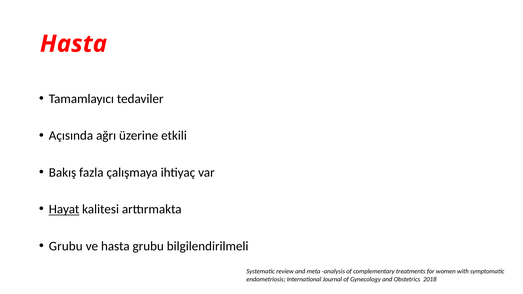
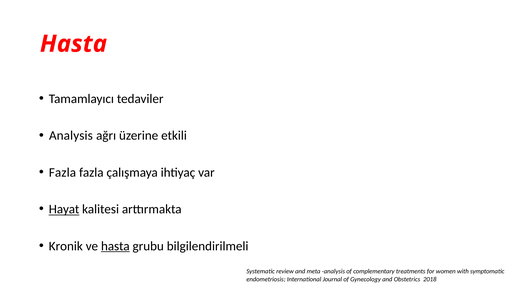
Açısında: Açısında -> Analysis (71, 136)
Bakış: Bakış -> Fazla (62, 173)
Grubu: Grubu -> Kronik (66, 246)
hasta underline: none -> present (115, 246)
